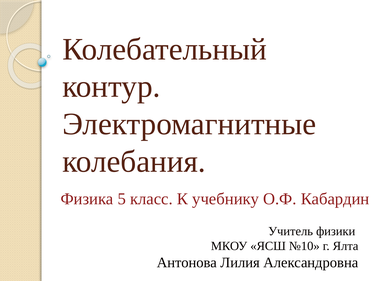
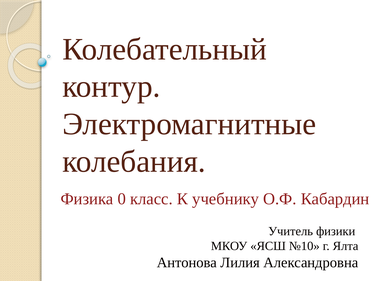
5: 5 -> 0 (122, 199)
